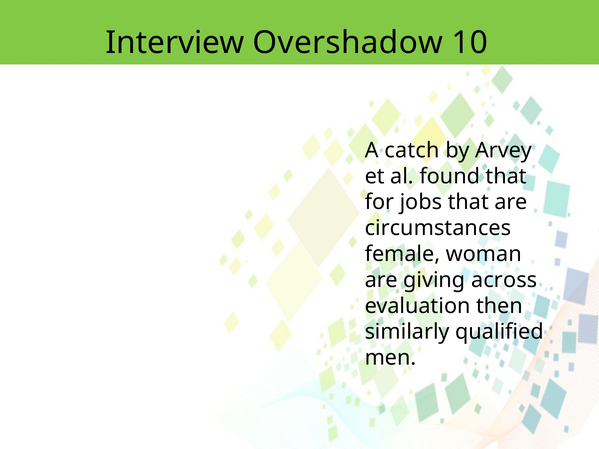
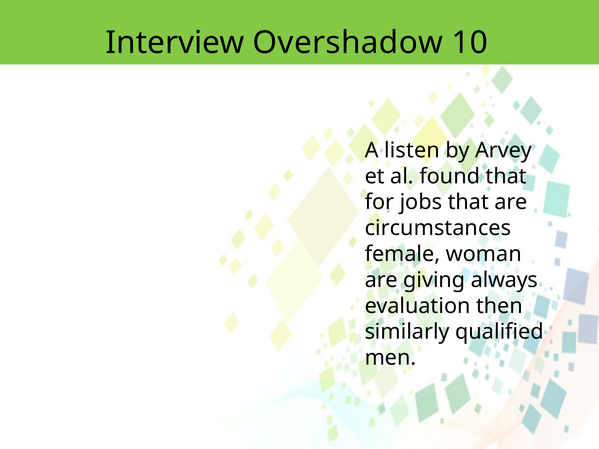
catch: catch -> listen (412, 150)
across: across -> always (504, 280)
